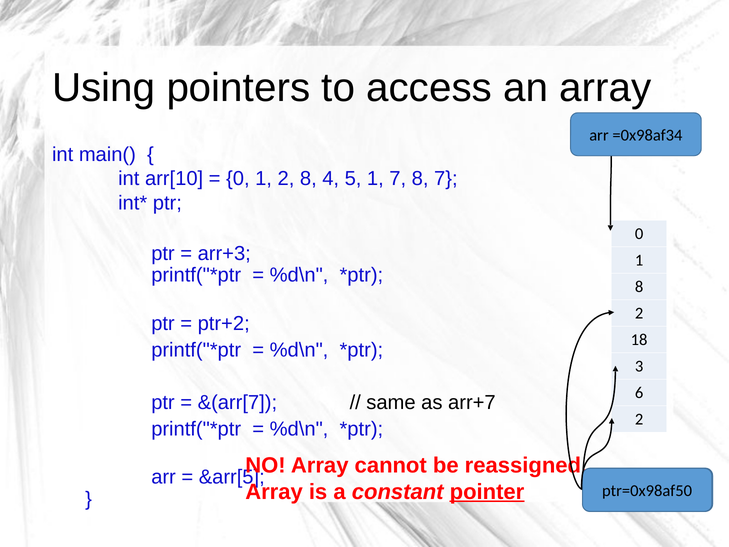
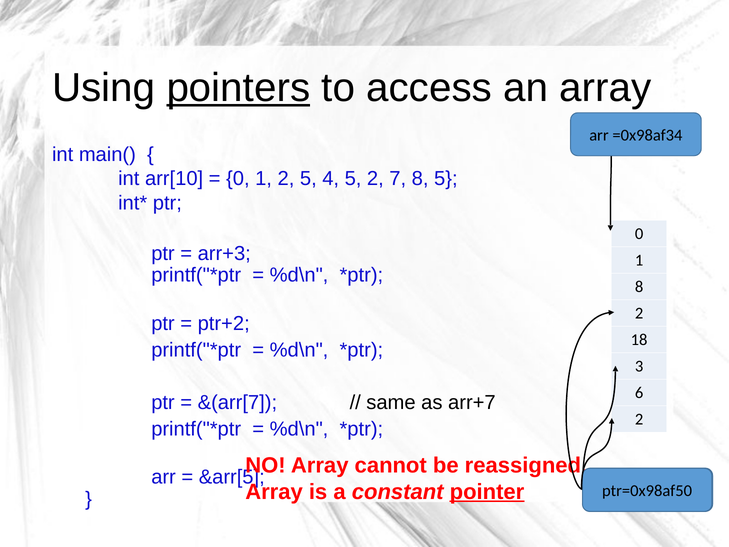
pointers underline: none -> present (238, 88)
2 8: 8 -> 5 (308, 179)
5 1: 1 -> 2 (375, 179)
8 7: 7 -> 5 (446, 179)
